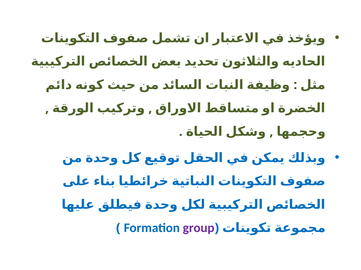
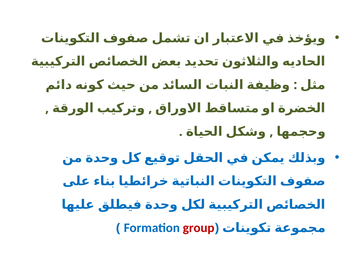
group colour: purple -> red (199, 229)
